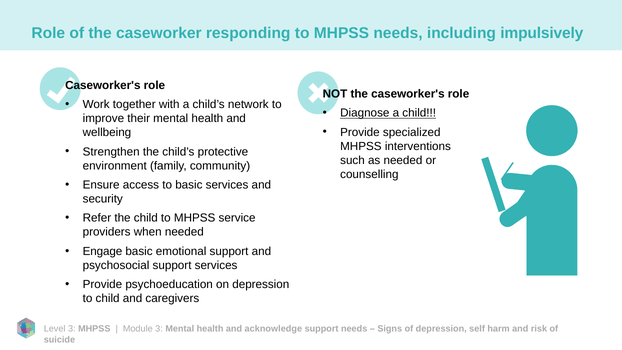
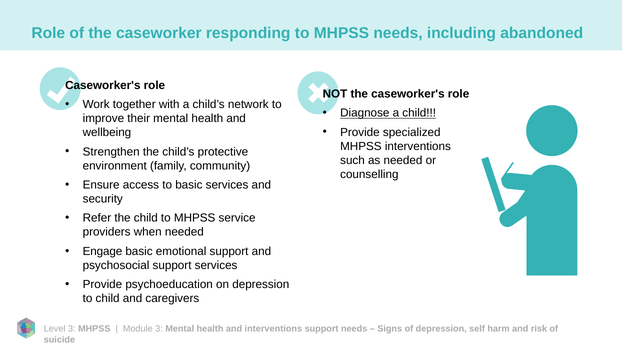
impulsively: impulsively -> abandoned (542, 33)
and acknowledge: acknowledge -> interventions (273, 329)
